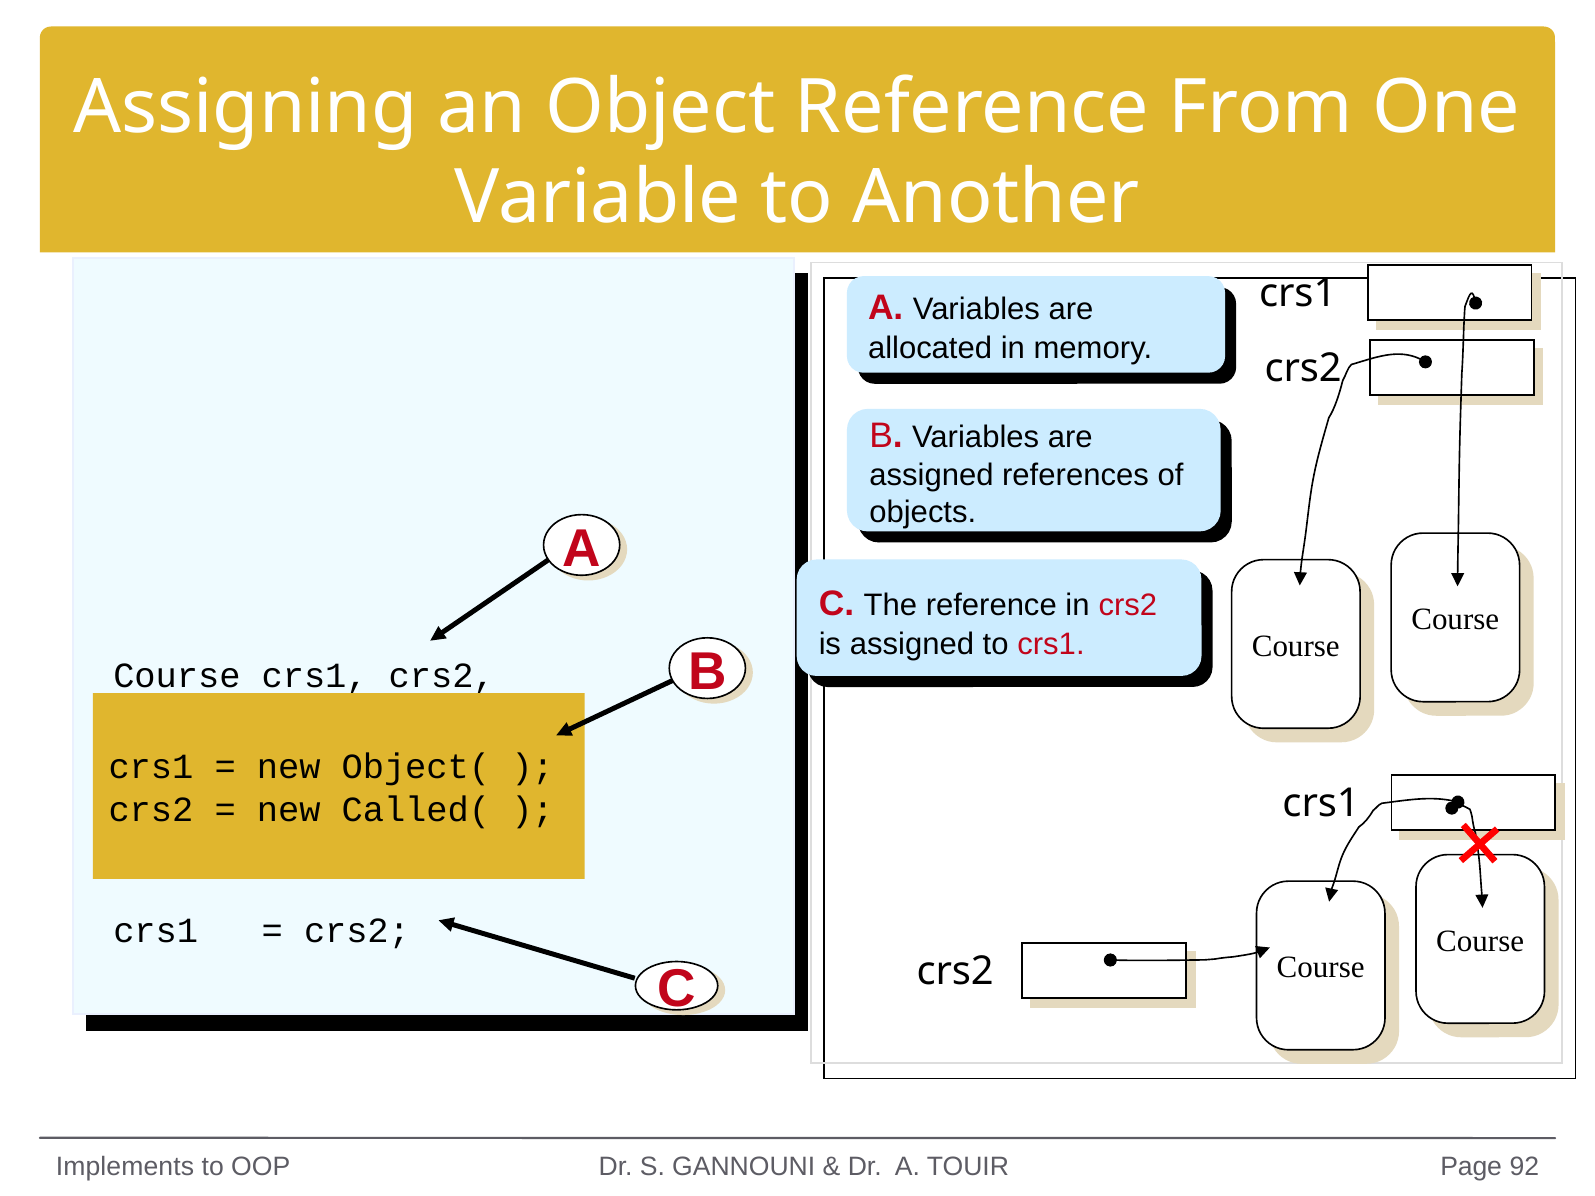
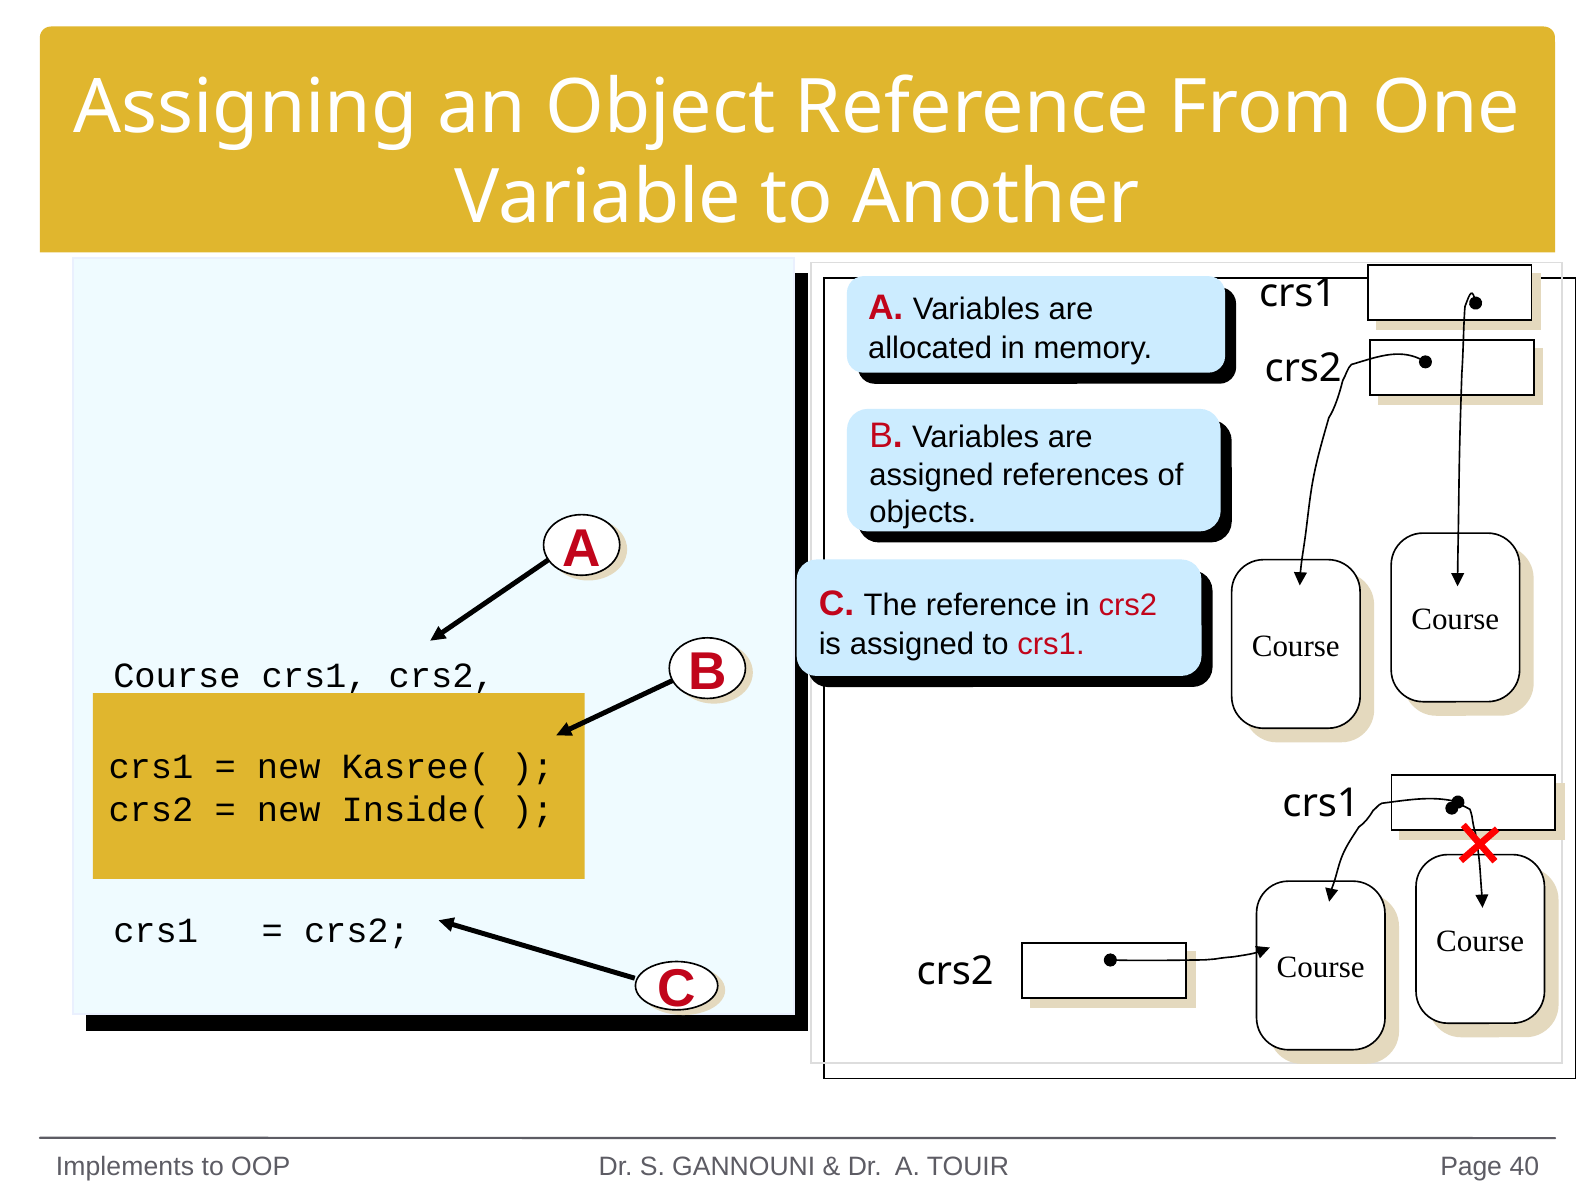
Object(: Object( -> Kasree( (416, 767)
Called(: Called( -> Inside( (416, 810)
92: 92 -> 40 (1524, 1167)
